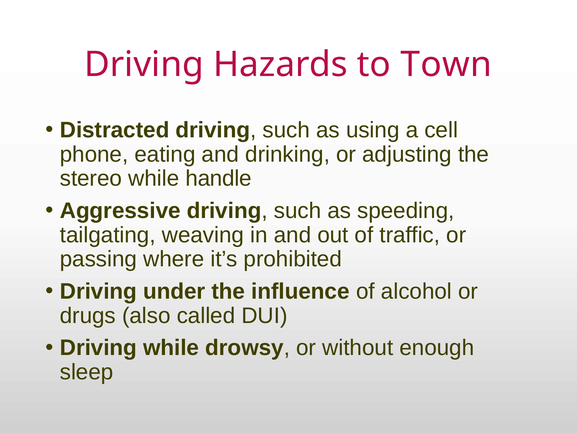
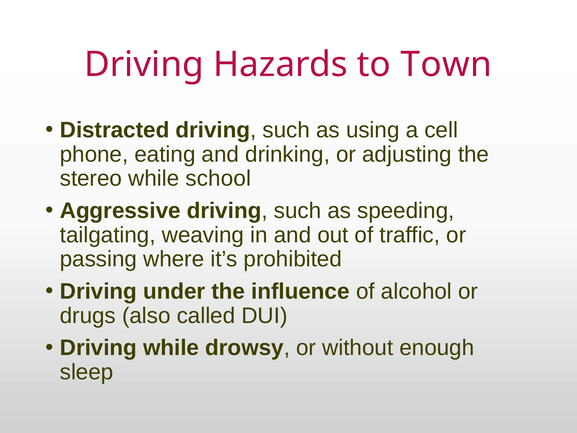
handle: handle -> school (218, 178)
